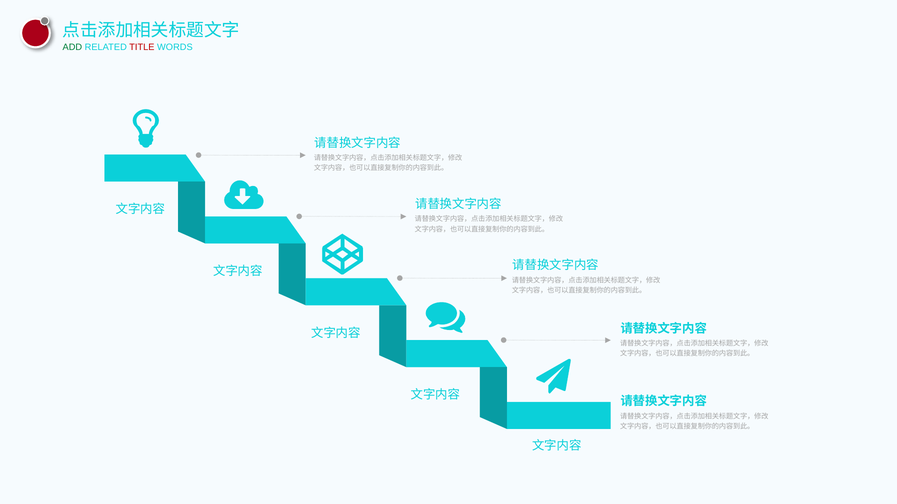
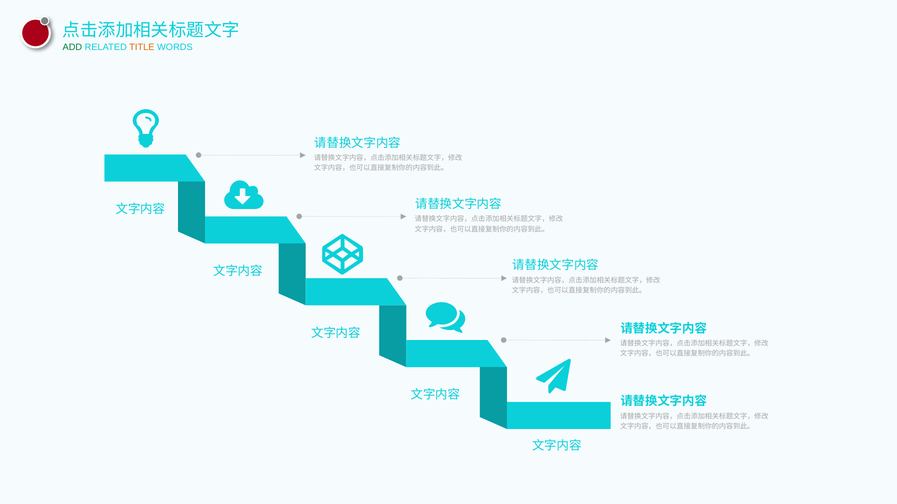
TITLE colour: red -> orange (142, 47)
